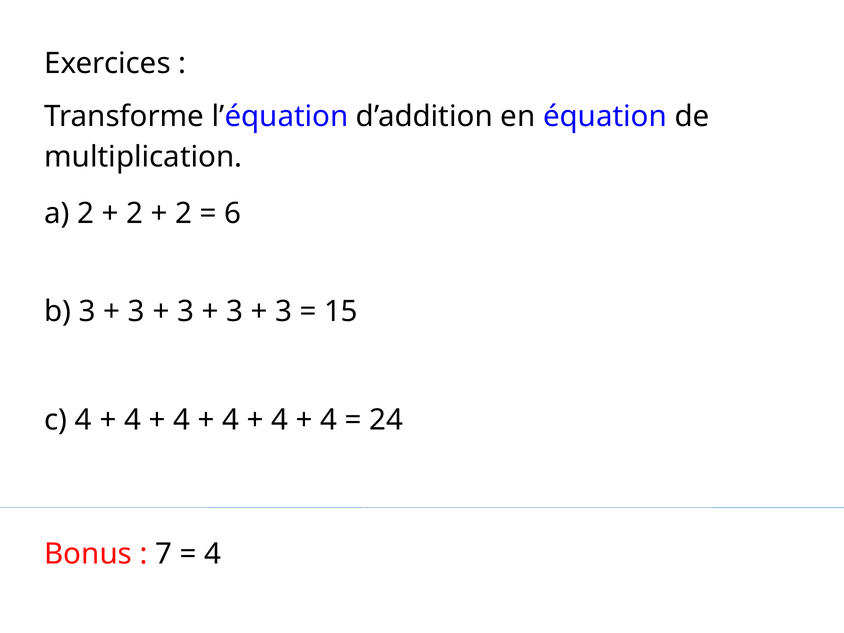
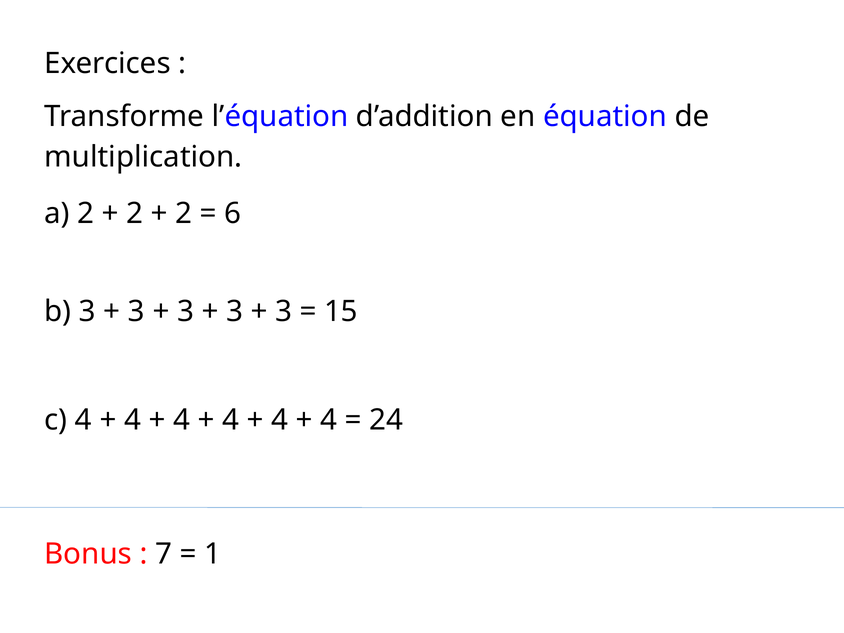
4: 4 -> 1 (213, 554)
